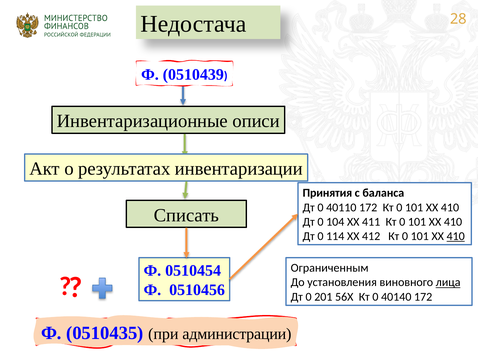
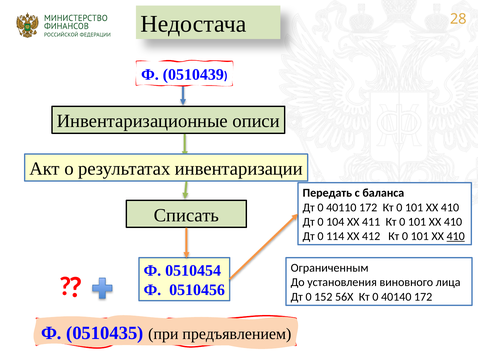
Принятия: Принятия -> Передать (327, 193)
лица underline: present -> none (448, 282)
201: 201 -> 152 (323, 296)
администрации: администрации -> предъявлением (237, 334)
